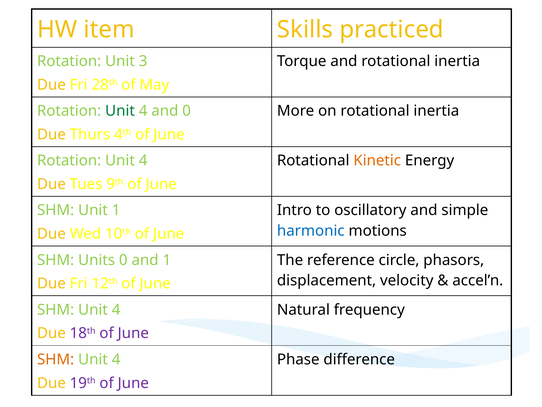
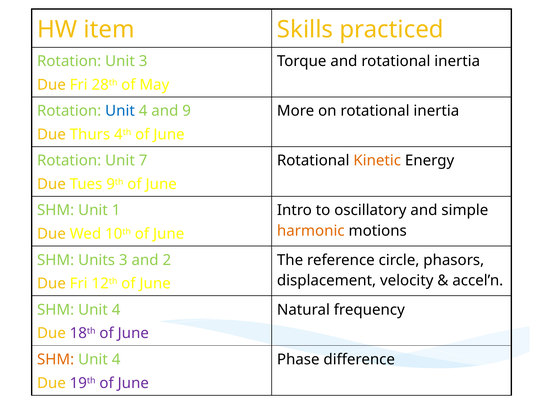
Unit colour: green -> blue (120, 111)
and 0: 0 -> 9 (187, 111)
4: 4 -> 7 (143, 160)
harmonic colour: blue -> orange (311, 231)
Units 0: 0 -> 3 (123, 260)
and 1: 1 -> 2 (167, 260)
